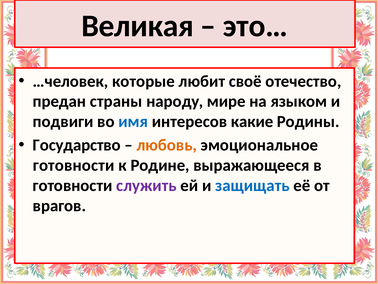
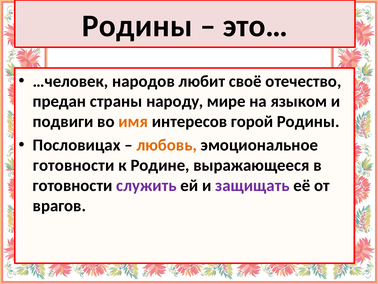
Великая: Великая -> Родины (137, 26)
которые: которые -> народов (143, 81)
имя colour: blue -> orange (133, 121)
какие: какие -> горой (252, 121)
Государство: Государство -> Пословицах (77, 145)
защищать colour: blue -> purple (252, 185)
